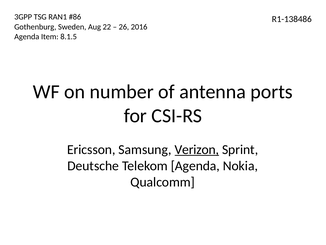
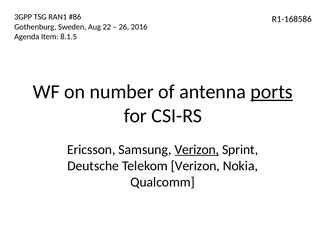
R1-138486: R1-138486 -> R1-168586 (292, 19)
ports underline: none -> present (272, 92)
Telekom Agenda: Agenda -> Verizon (195, 166)
